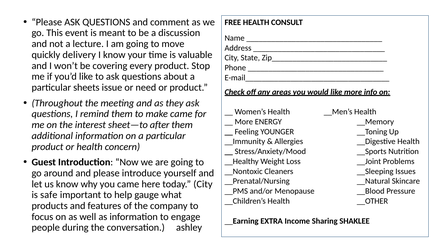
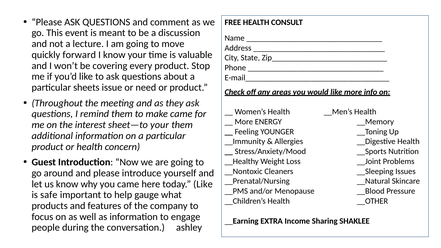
delivery: delivery -> forward (79, 55)
sheet—to after: after -> your (160, 125)
today City: City -> Like (203, 184)
